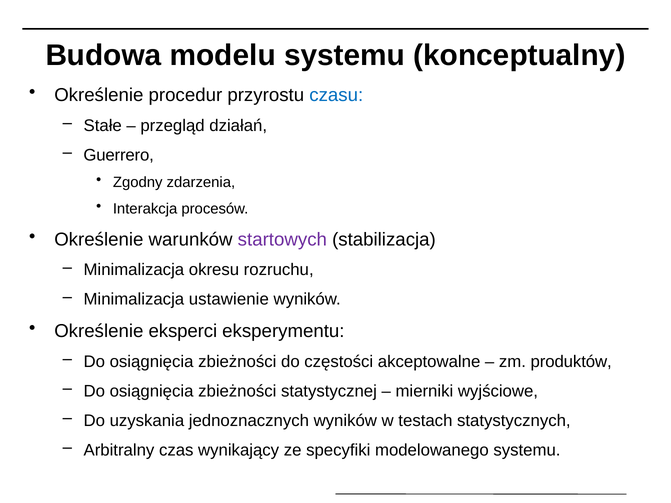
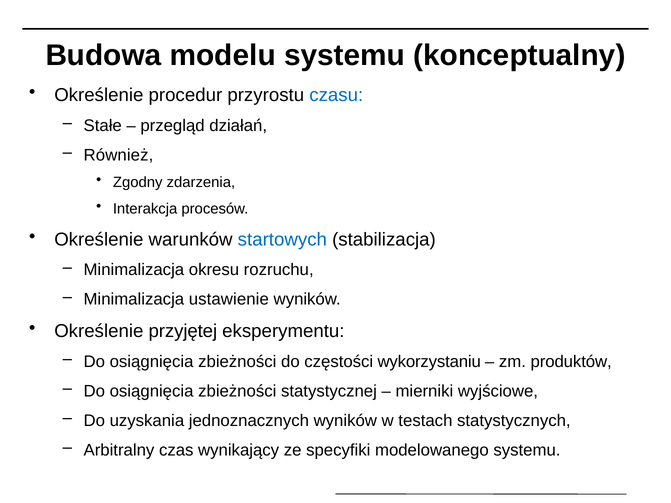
Guerrero: Guerrero -> Również (118, 155)
startowych colour: purple -> blue (282, 240)
eksperci: eksperci -> przyjętej (183, 331)
akceptowalne: akceptowalne -> wykorzystaniu (429, 362)
